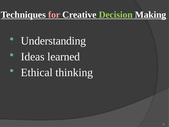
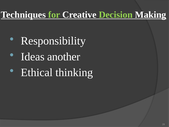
for colour: pink -> light green (54, 15)
Understanding: Understanding -> Responsibility (53, 41)
learned: learned -> another (64, 57)
